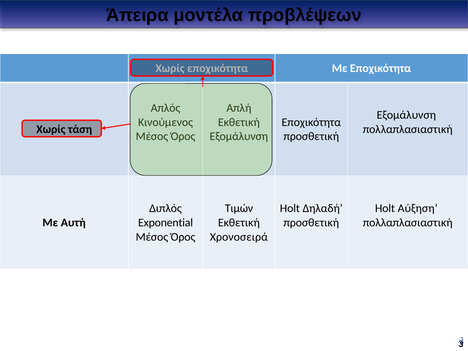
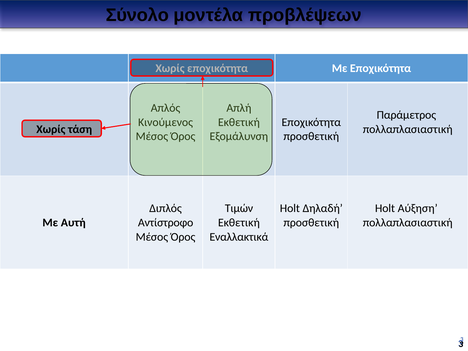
Άπειρα: Άπειρα -> Σύνολο (137, 15)
Εξομάλυνση: Εξομάλυνση -> Παράμετρος (406, 115)
Exponential: Exponential -> Αντίστροφο (166, 223)
Χρονοσειρά: Χρονοσειρά -> Εναλλακτικά (239, 237)
